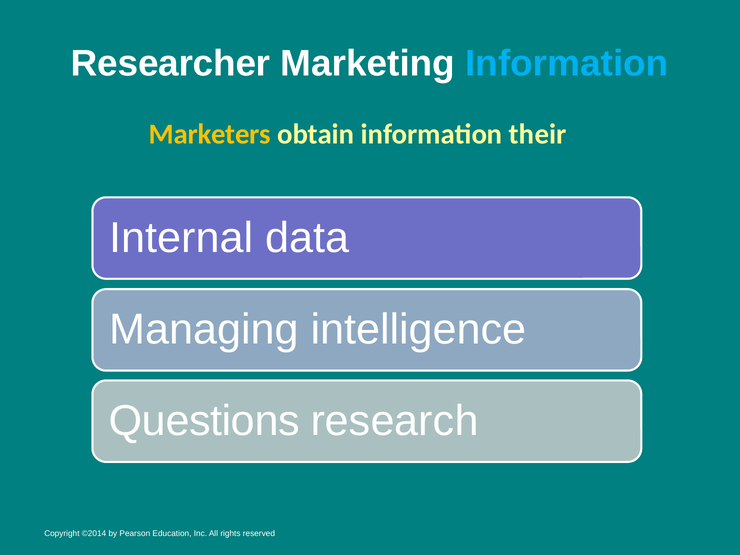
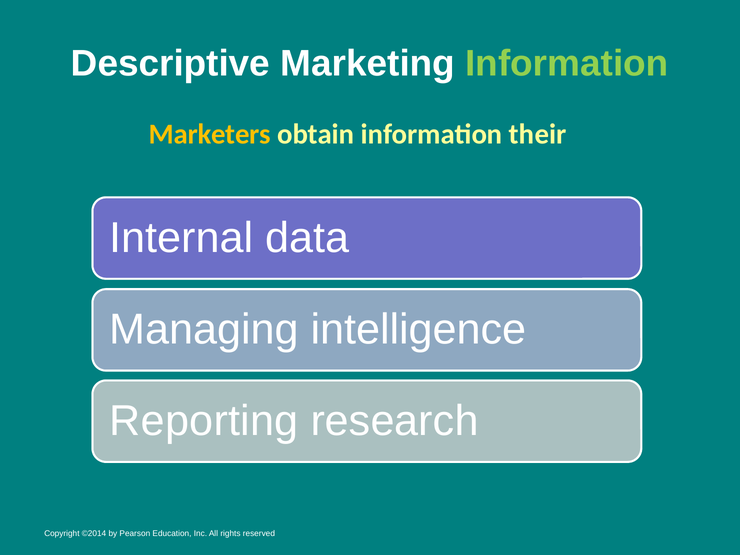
Researcher: Researcher -> Descriptive (170, 64)
Information colour: light blue -> light green (567, 64)
Questions: Questions -> Reporting (204, 421)
